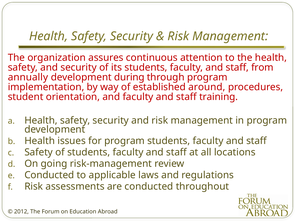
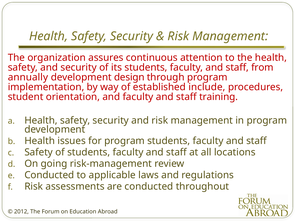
during: during -> design (129, 77)
around: around -> include (207, 87)
